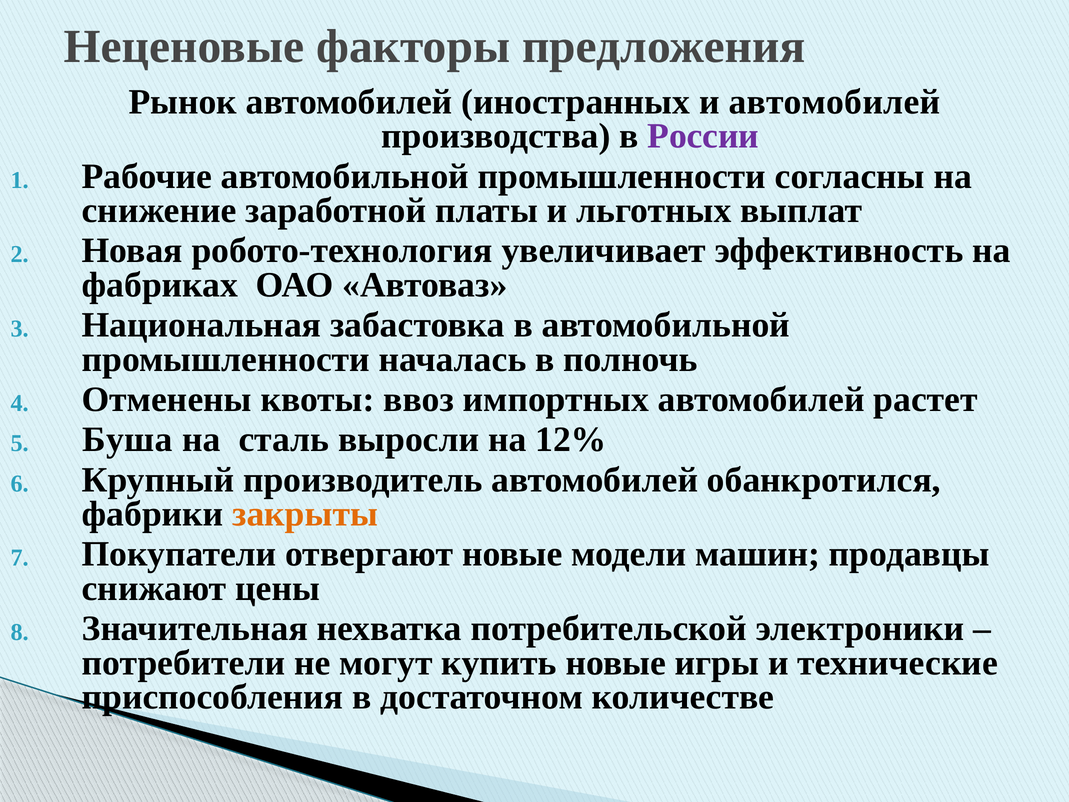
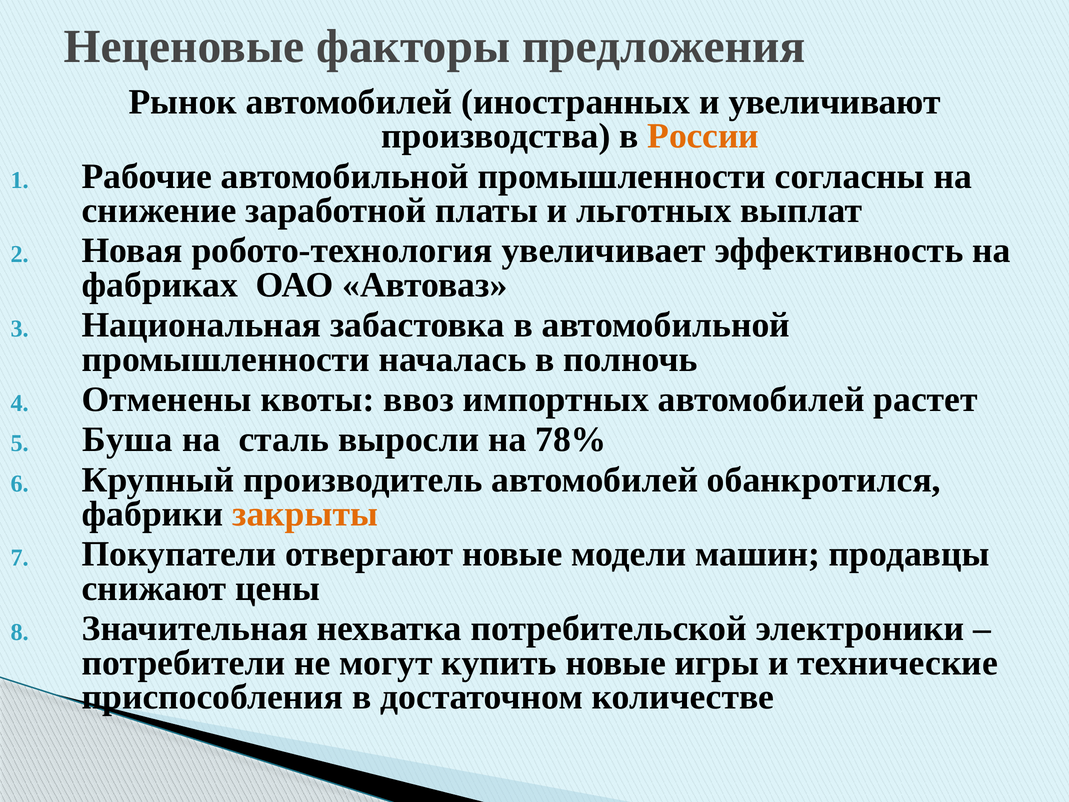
и автомобилей: автомобилей -> увеличивают (835, 102)
России colour: purple -> orange (703, 136)
12%: 12% -> 78% (571, 439)
